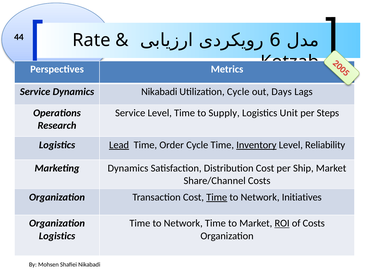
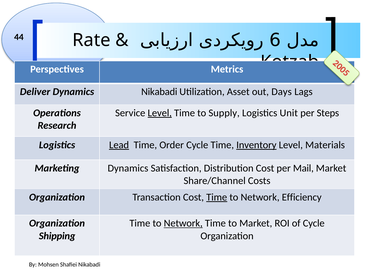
Service: Service -> Deliver (35, 92)
Utilization Cycle: Cycle -> Asset (238, 92)
Level underline: none -> present (160, 113)
Reliability: Reliability -> Materials (325, 145)
Ship: Ship -> Mail (303, 168)
Initiatives: Initiatives -> Efficiency (302, 197)
Network underline: none -> present (183, 223)
ROI underline: present -> none (282, 223)
of Costs: Costs -> Cycle (314, 223)
Logistics: Logistics -> Shipping (57, 236)
